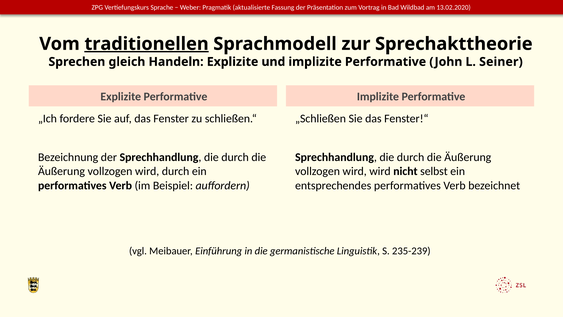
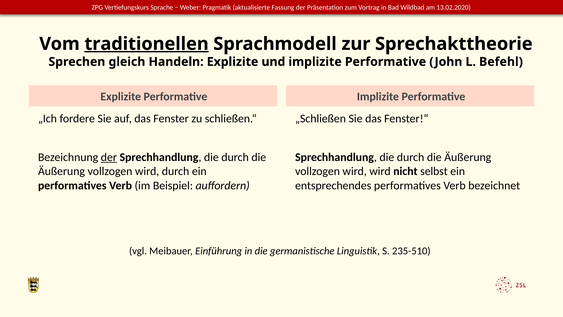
Seiner: Seiner -> Befehl (501, 62)
der underline: none -> present (109, 157)
235-239: 235-239 -> 235-510 (411, 251)
